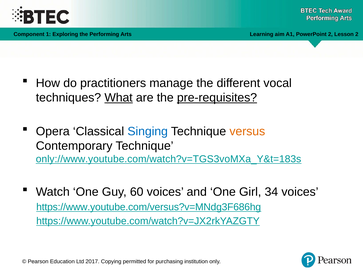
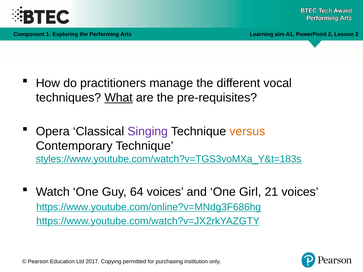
pre-requisites underline: present -> none (217, 98)
Singing colour: blue -> purple (148, 132)
only://www.youtube.com/watch?v=TGS3voMXa_Y&t=183s: only://www.youtube.com/watch?v=TGS3voMXa_Y&t=183s -> styles://www.youtube.com/watch?v=TGS3voMXa_Y&t=183s (169, 159)
60: 60 -> 64 (137, 192)
34: 34 -> 21 (271, 192)
https://www.youtube.com/versus?v=MNdg3F686hg: https://www.youtube.com/versus?v=MNdg3F686hg -> https://www.youtube.com/online?v=MNdg3F686hg (149, 207)
